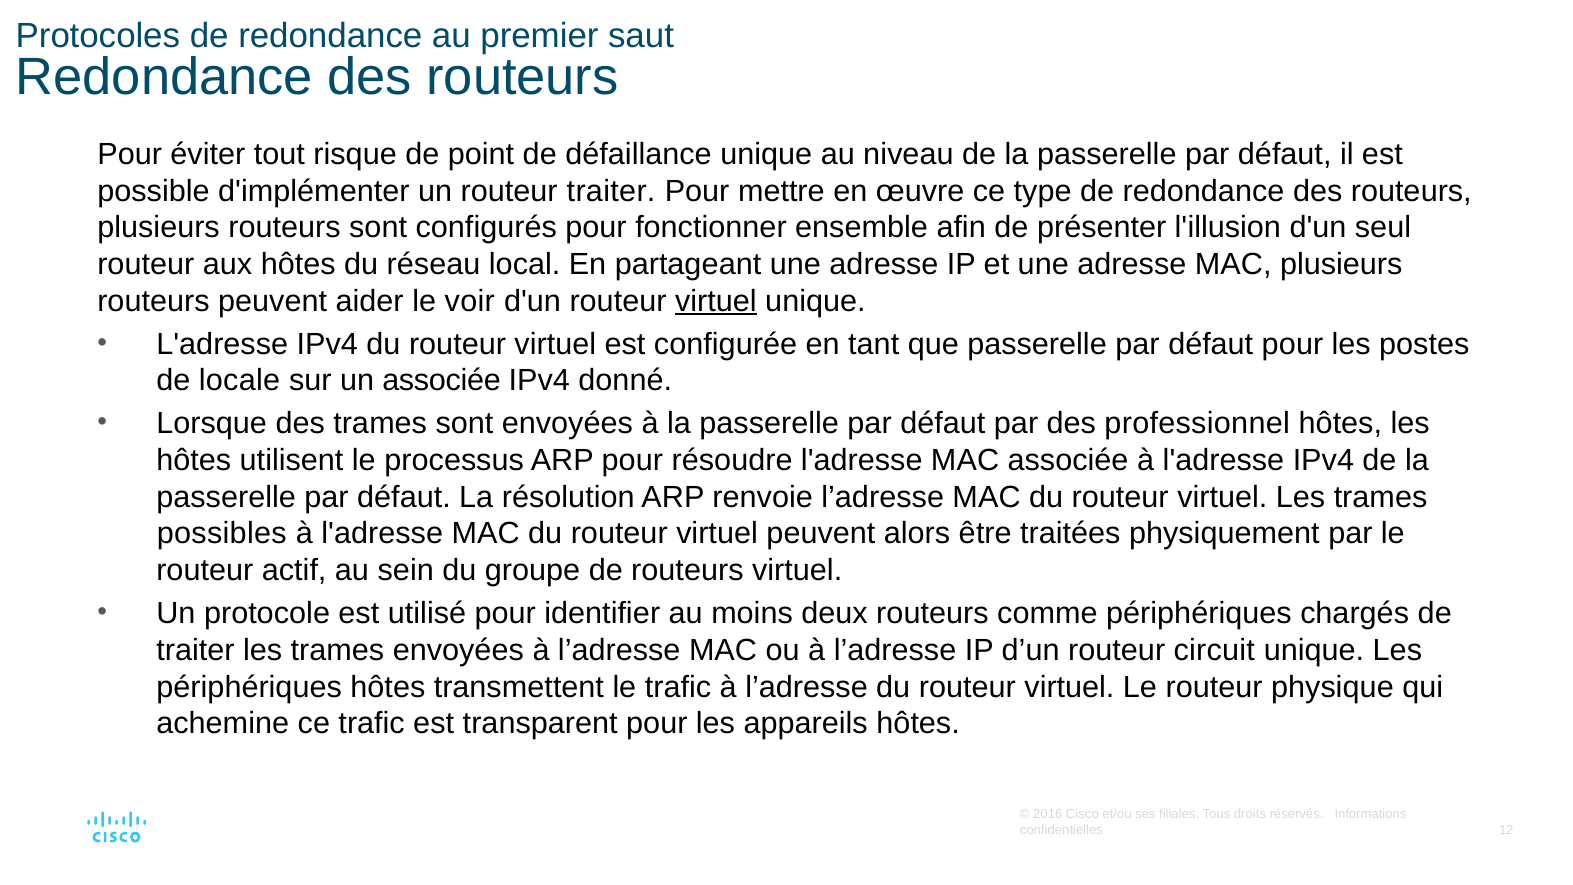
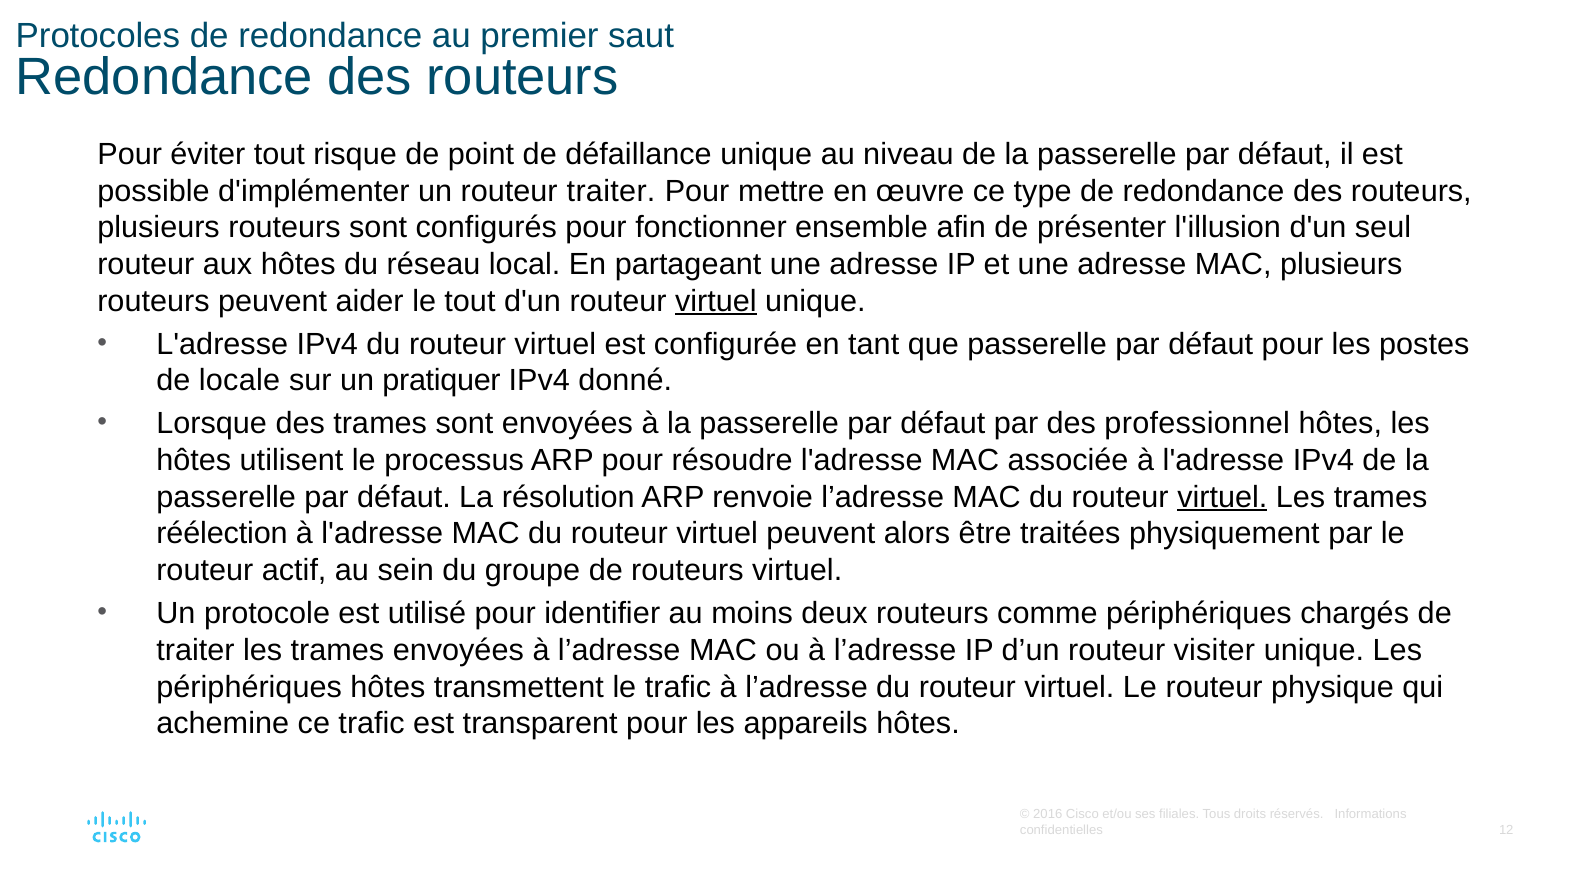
le voir: voir -> tout (470, 301)
un associée: associée -> pratiquer (442, 381)
virtuel underline: none -> present (1222, 497)
possibles: possibles -> réélection (222, 534)
circuit: circuit -> visiter (1214, 650)
